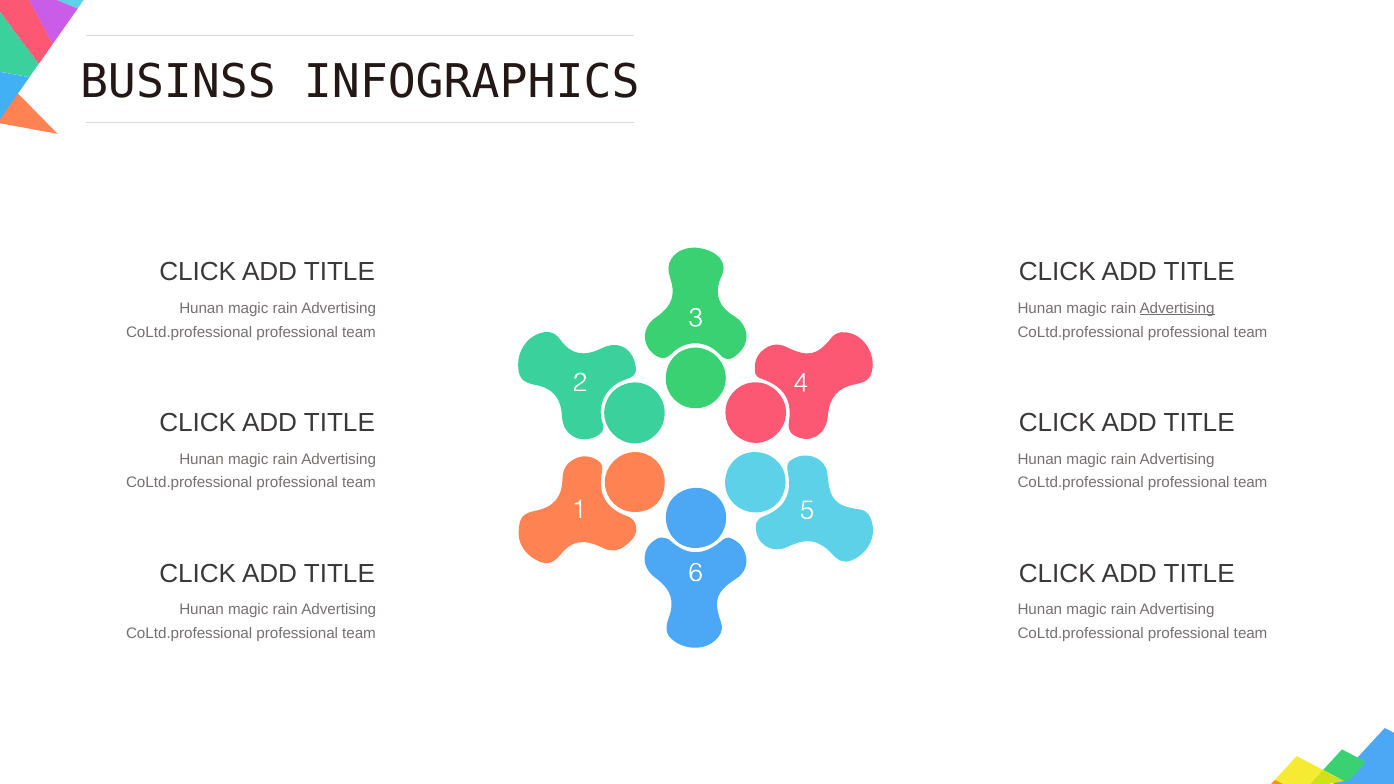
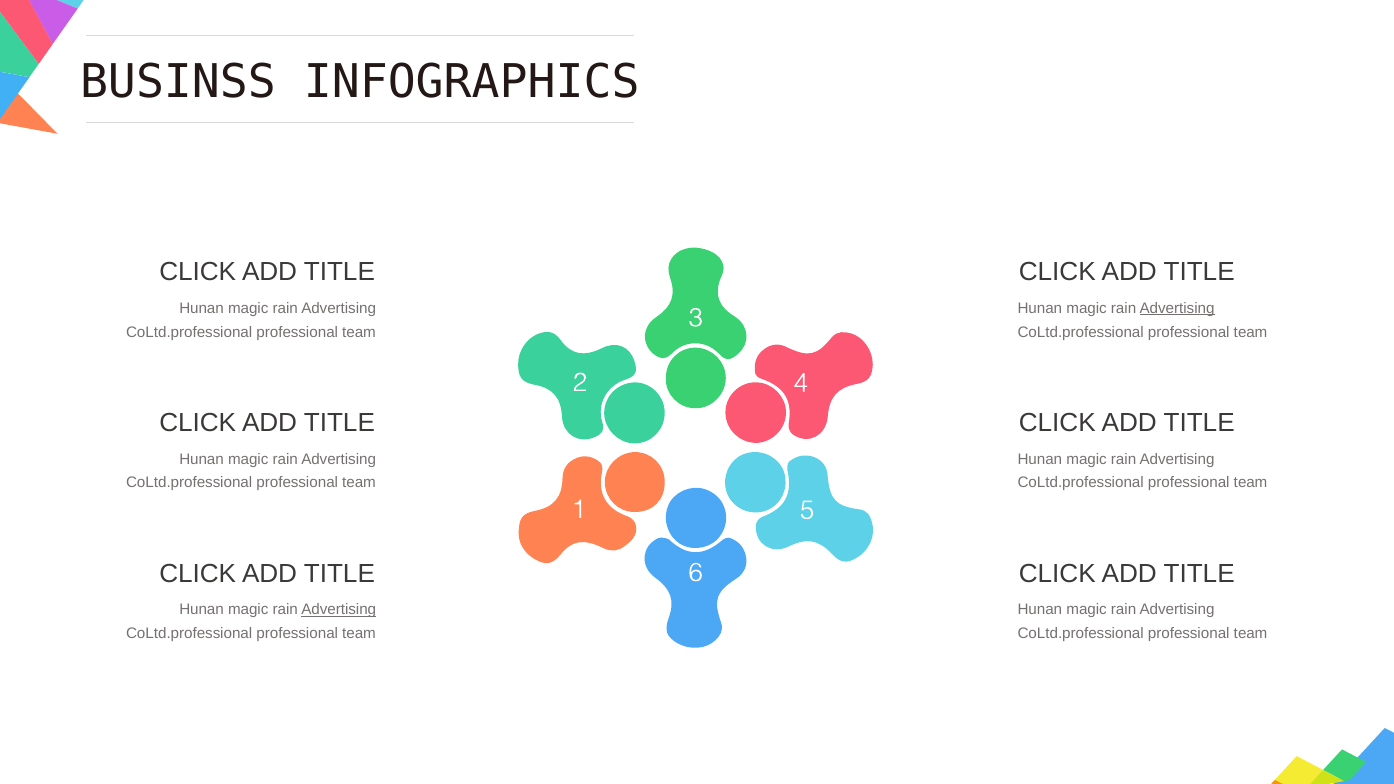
Advertising underline: none -> present (339, 610)
